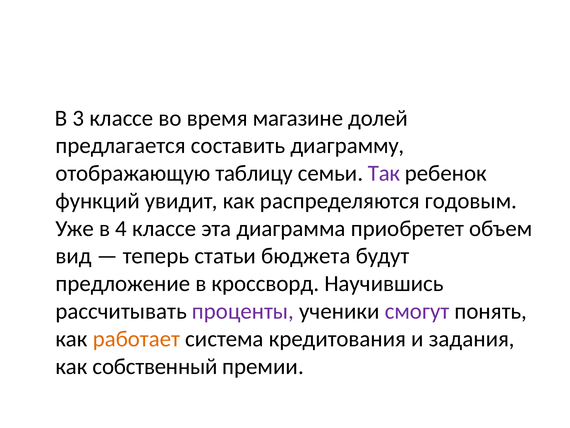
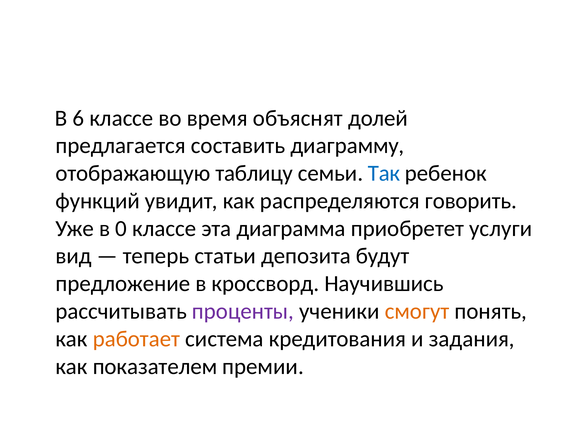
3: 3 -> 6 (78, 118)
магазине: магазине -> объяснят (298, 118)
Так colour: purple -> blue (384, 173)
годовым: годовым -> говорить (471, 201)
4: 4 -> 0 (121, 228)
объем: объем -> услуги (501, 228)
бюджета: бюджета -> депозита (306, 256)
смогут colour: purple -> orange (417, 311)
собственный: собственный -> показателем (155, 366)
